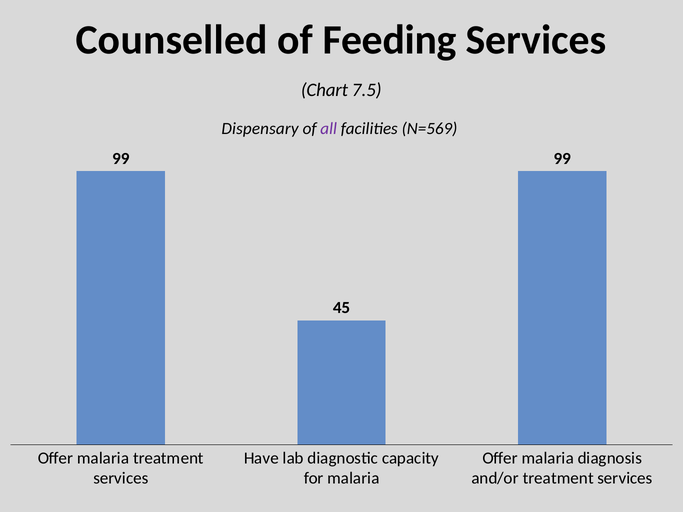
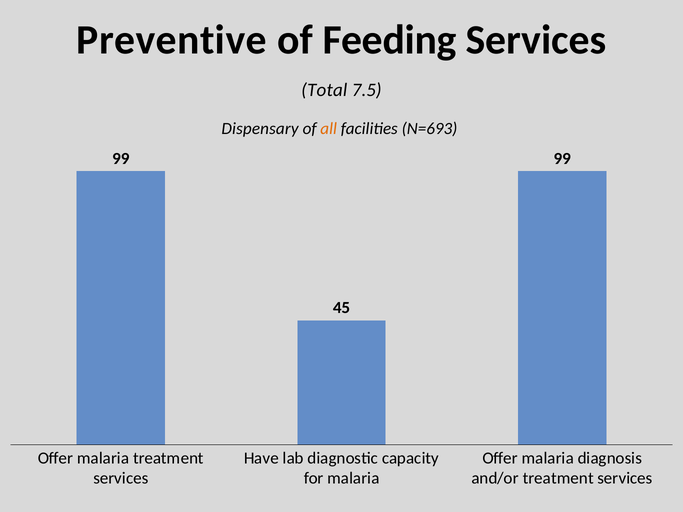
Counselled: Counselled -> Preventive (172, 40)
Chart: Chart -> Total (324, 90)
all colour: purple -> orange (329, 129)
N=569: N=569 -> N=693 (429, 129)
